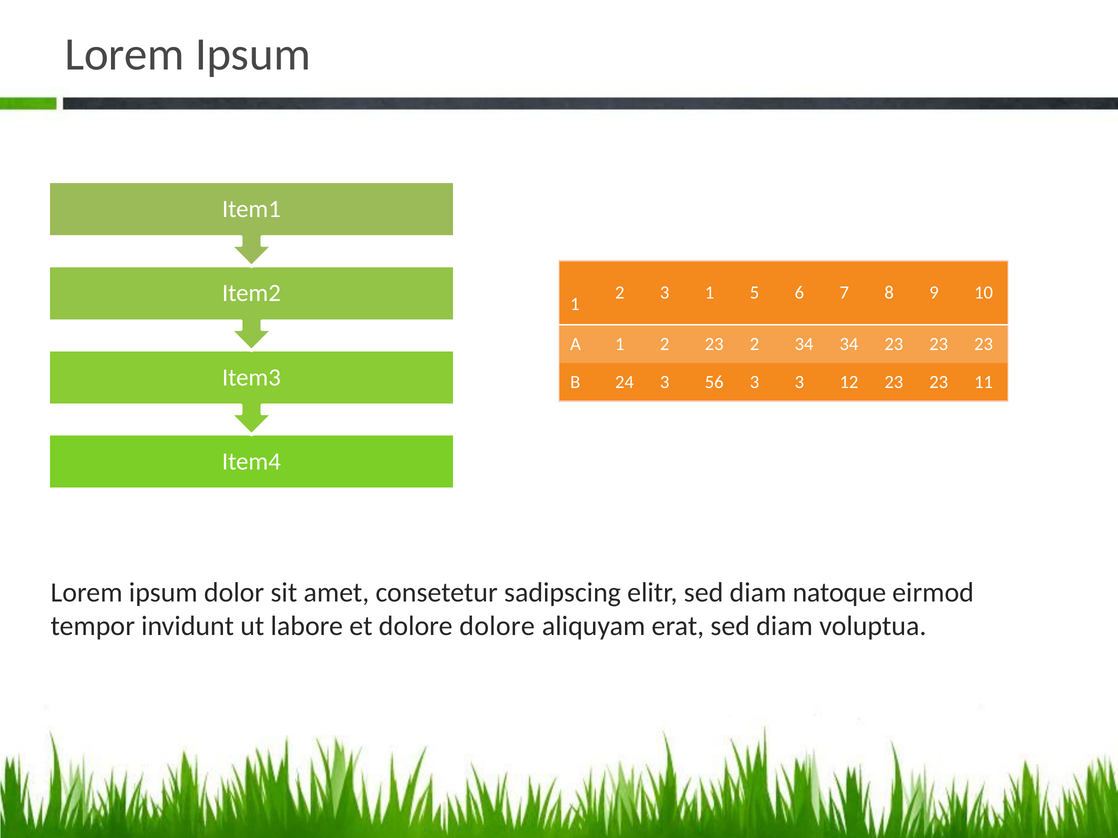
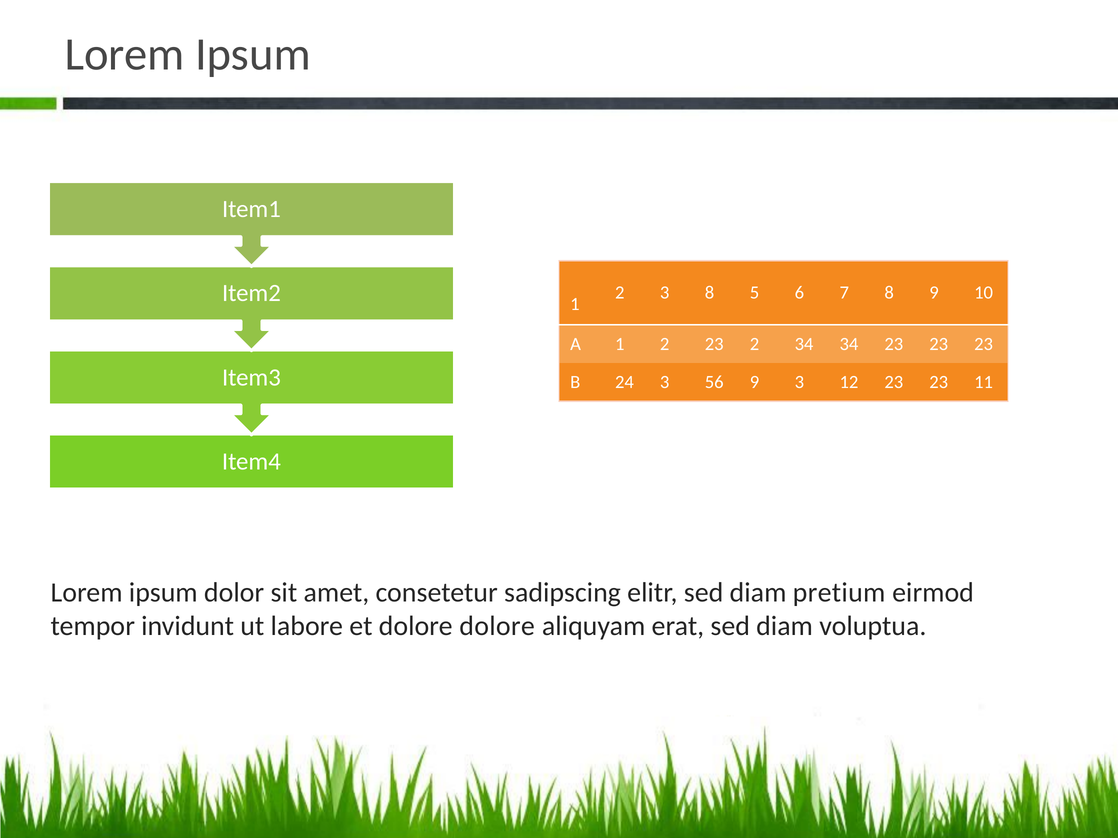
3 1: 1 -> 8 (710, 293)
56 3: 3 -> 9 (754, 383)
natoque: natoque -> pretium (839, 593)
